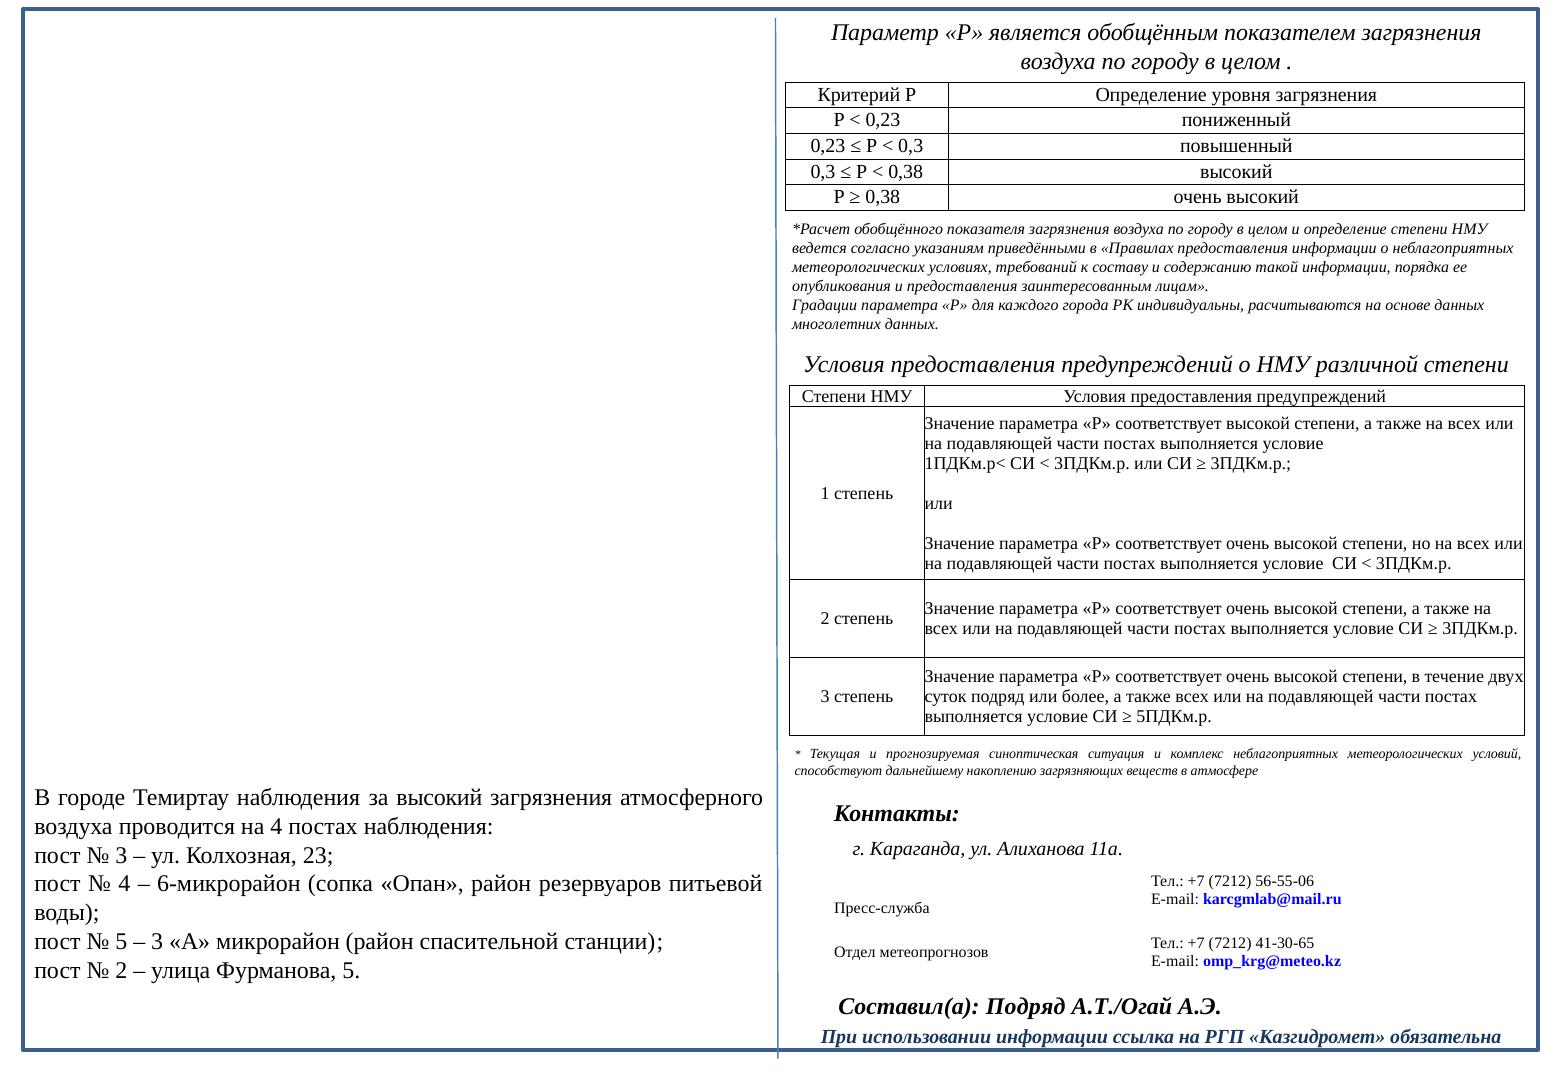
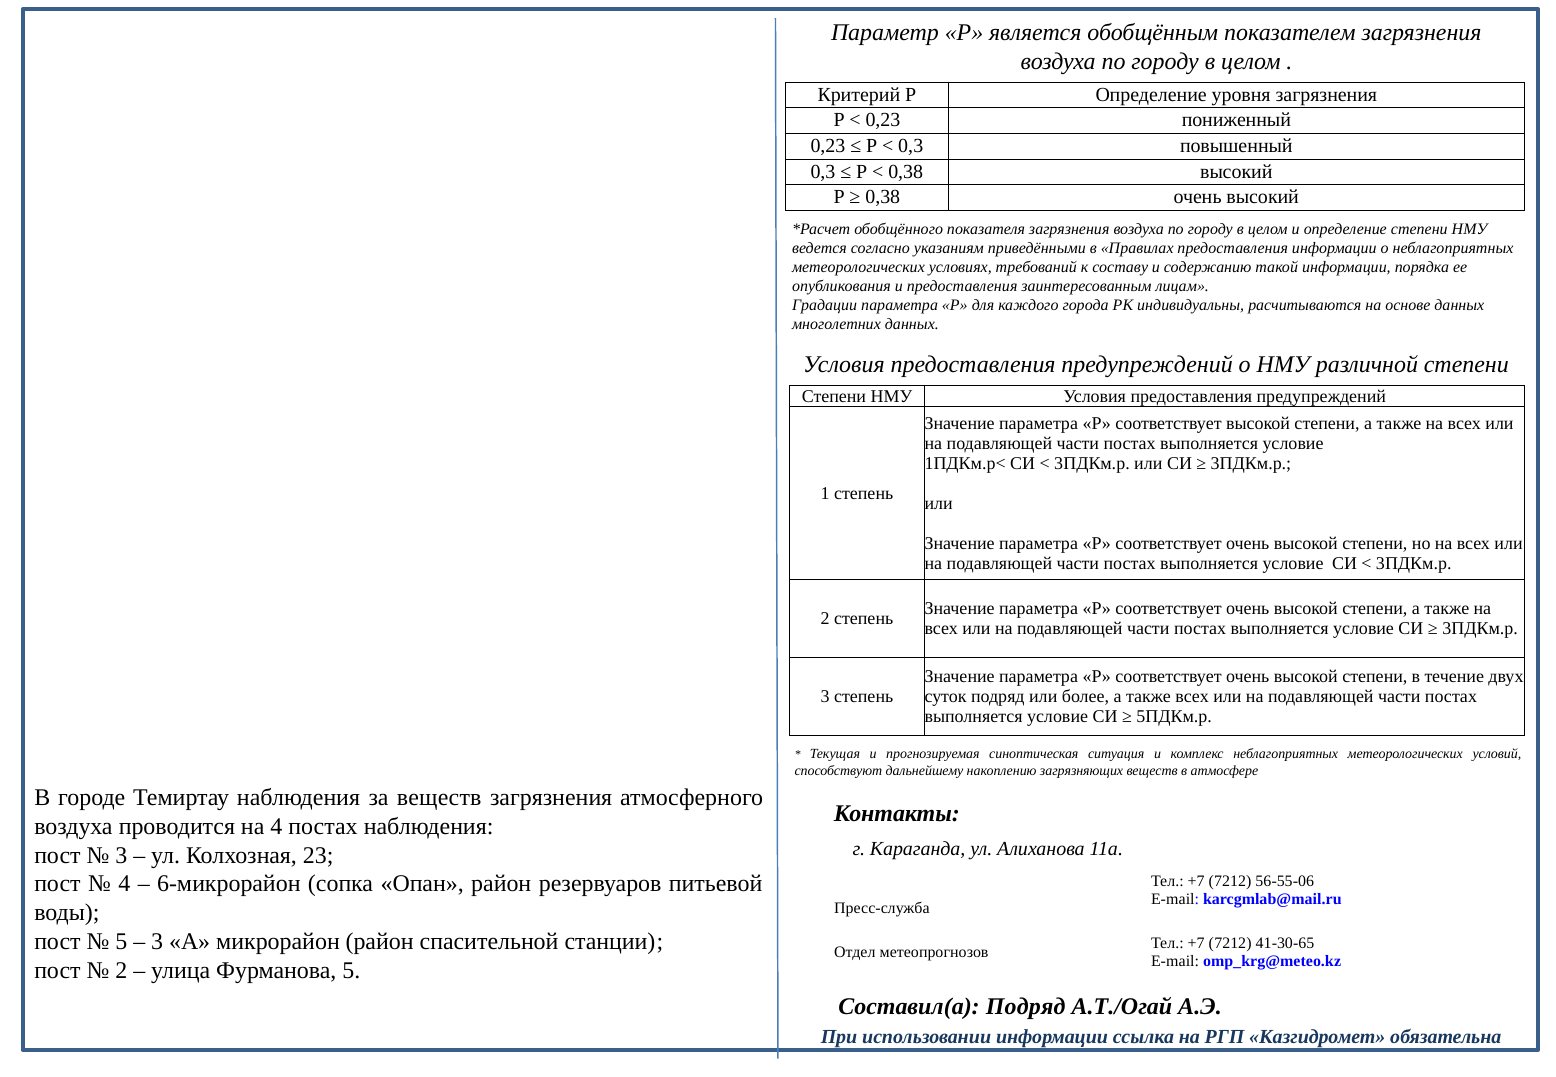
за высокий: высокий -> веществ (439, 798)
